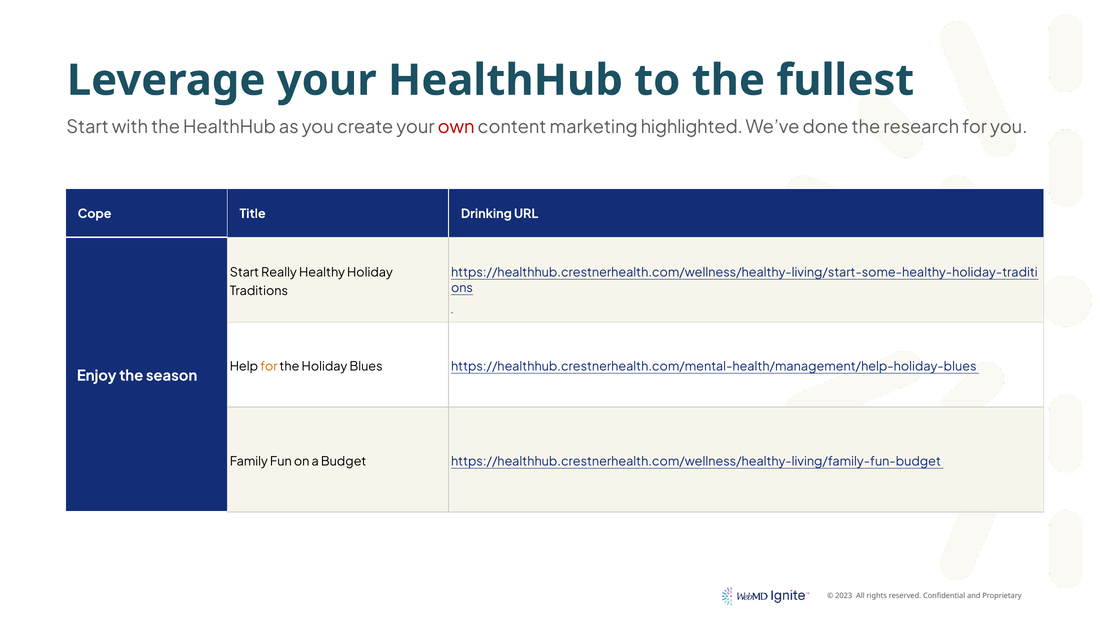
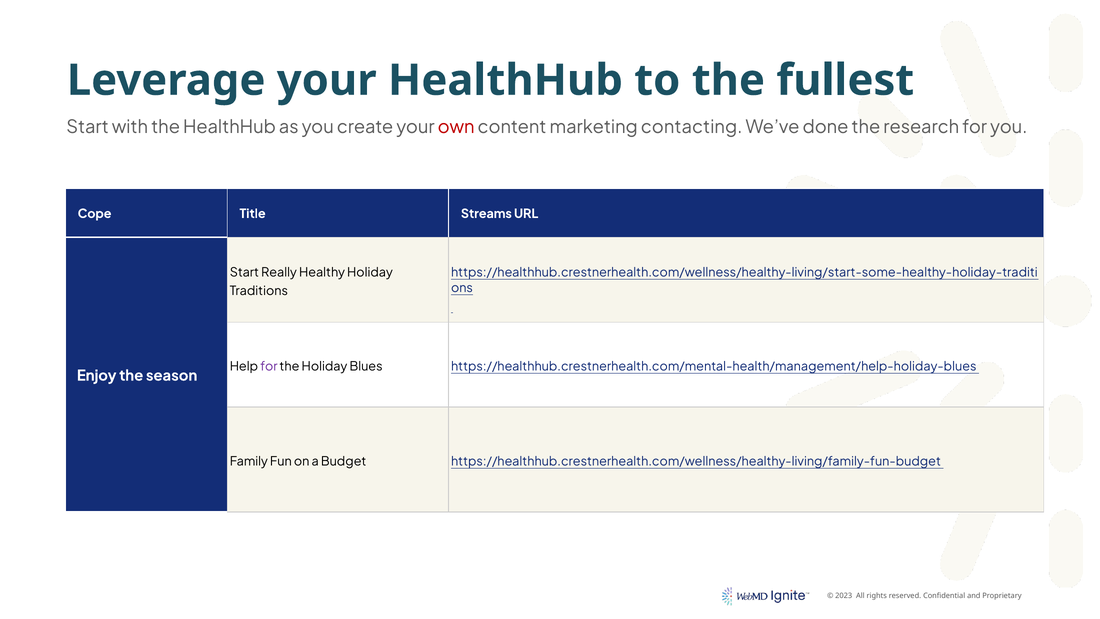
highlighted: highlighted -> contacting (692, 127)
Drinking: Drinking -> Streams (486, 214)
for colour: orange -> purple (269, 367)
